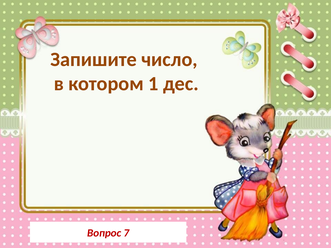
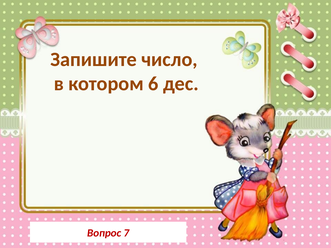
1: 1 -> 6 (153, 84)
